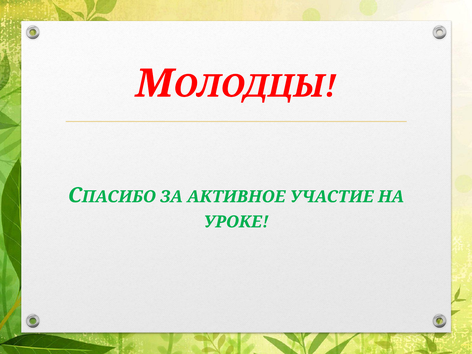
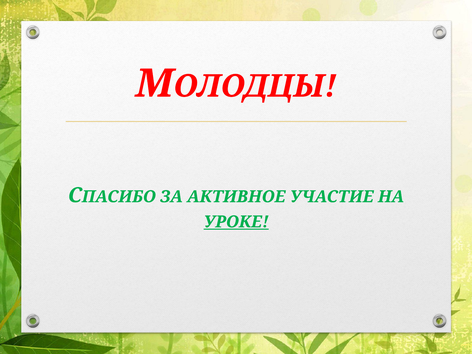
УРОКЕ underline: none -> present (236, 222)
